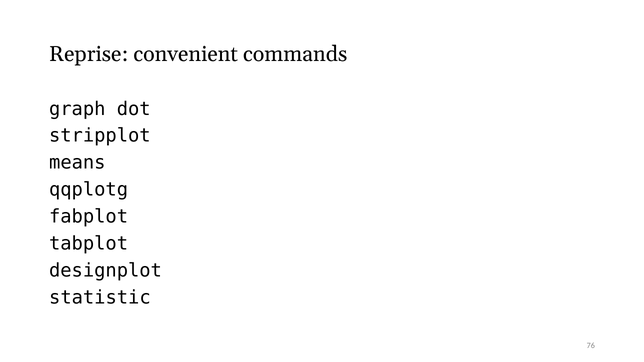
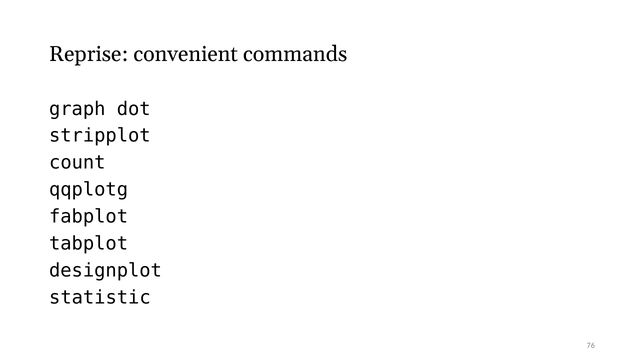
means: means -> count (77, 163)
